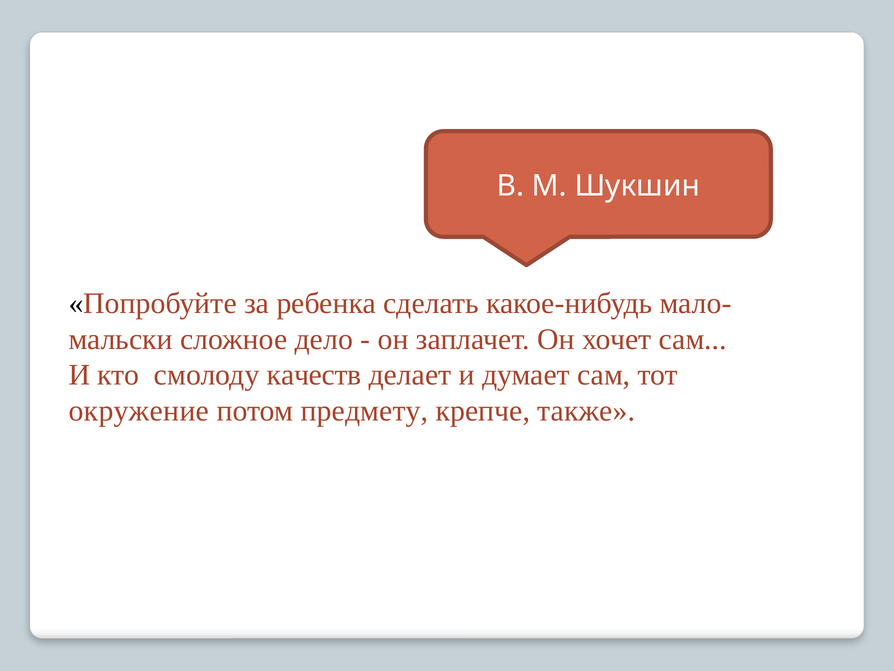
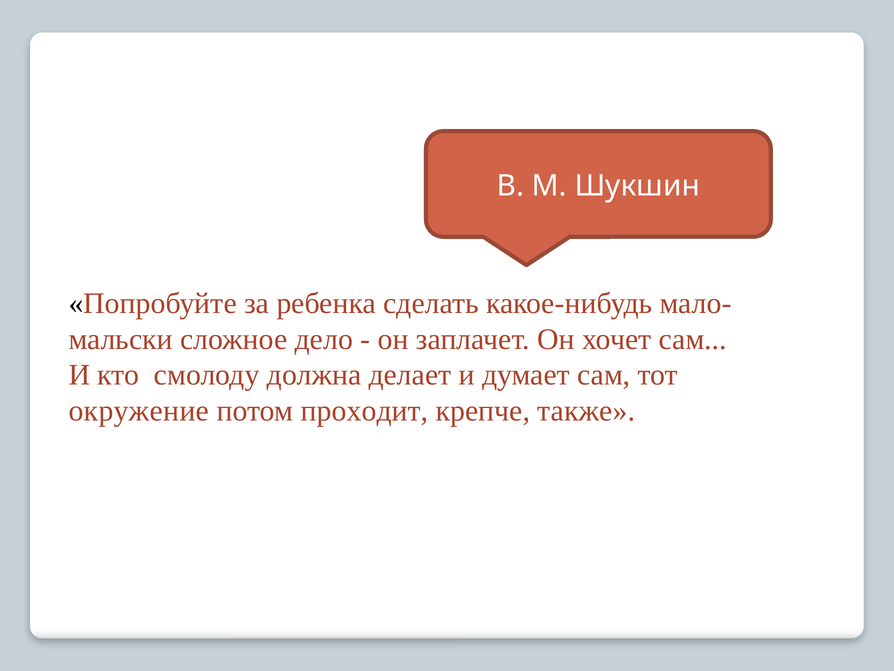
качеств: качеств -> должна (314, 375)
предмету: предмету -> проходит (364, 411)
